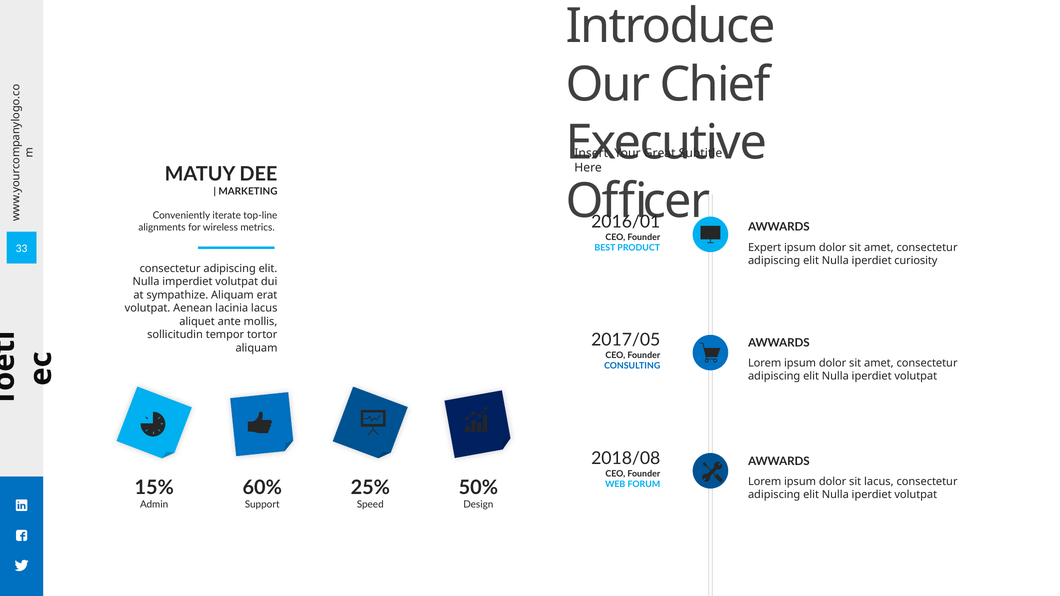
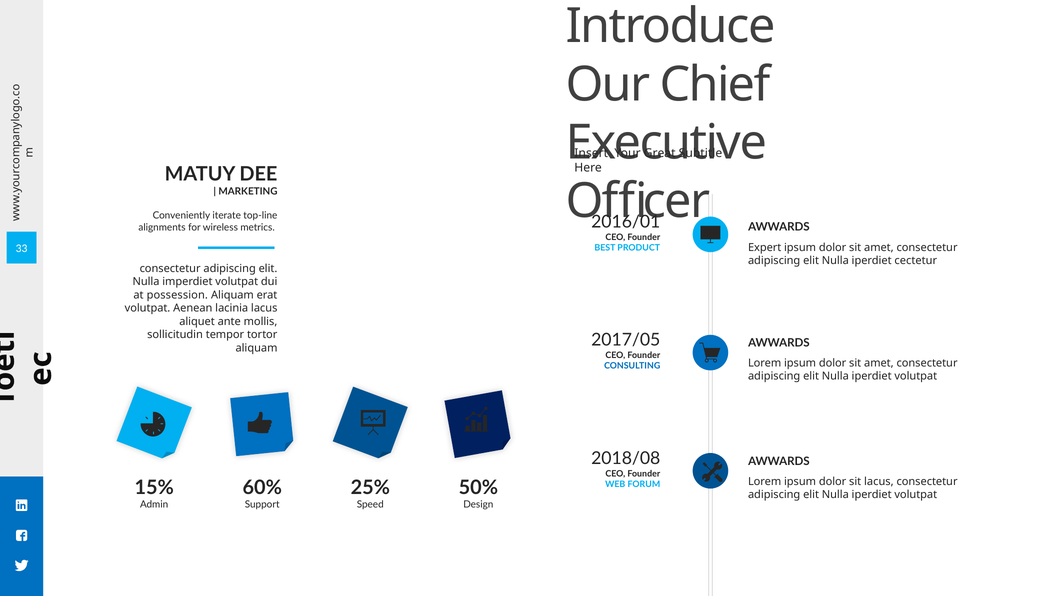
curiosity: curiosity -> cectetur (916, 261)
sympathize: sympathize -> possession (177, 295)
